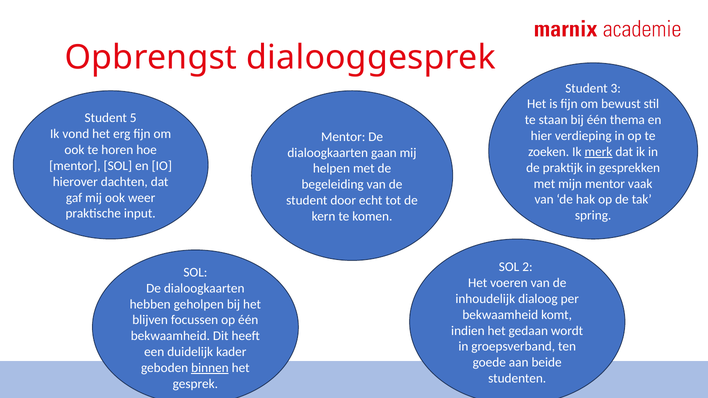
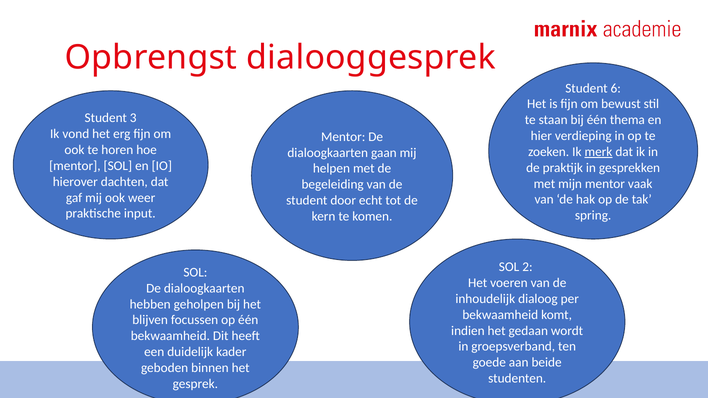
3: 3 -> 6 (616, 88)
5: 5 -> 3 (133, 118)
binnen underline: present -> none (210, 368)
